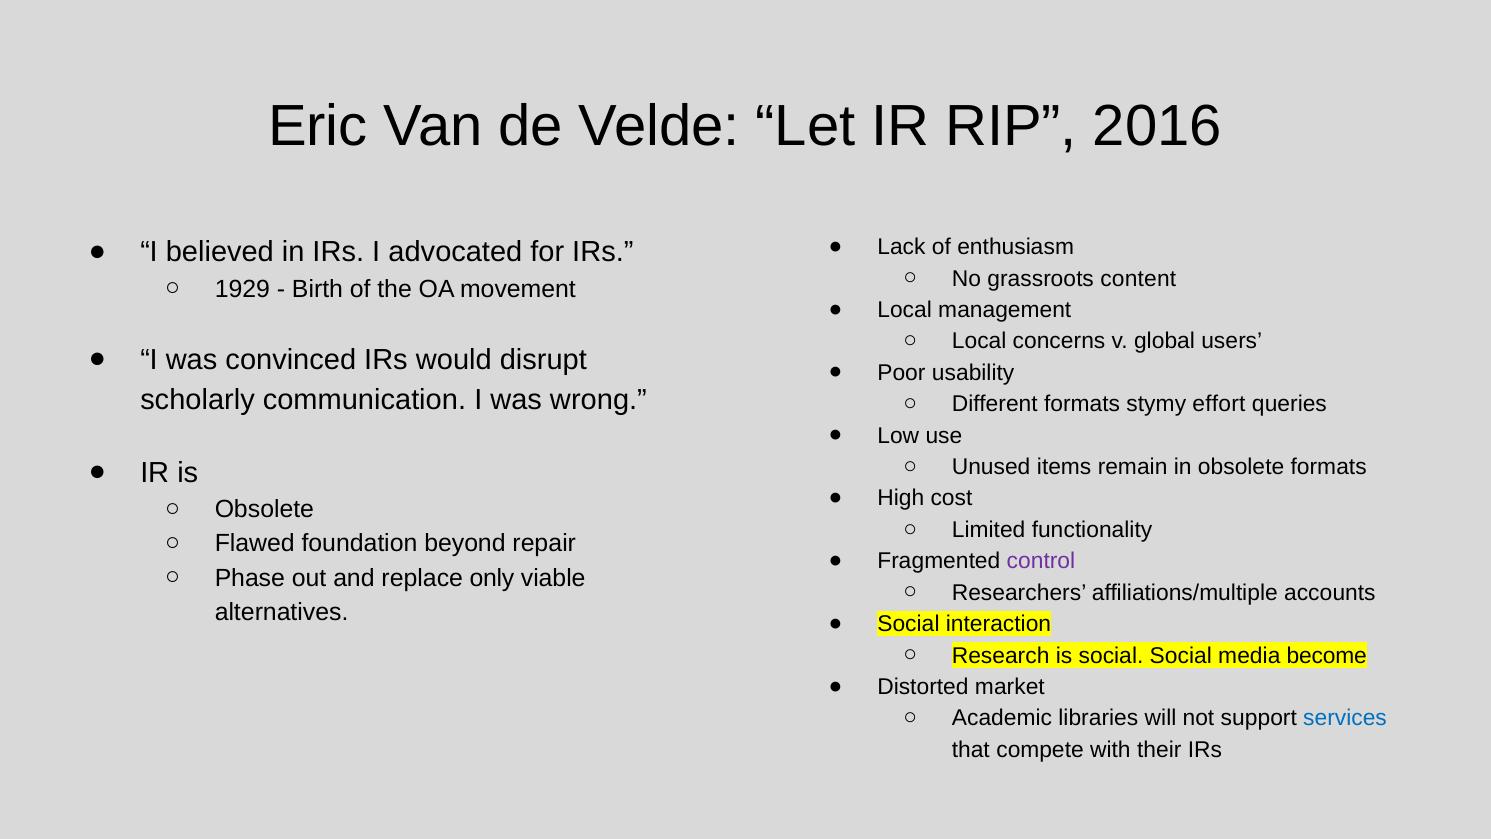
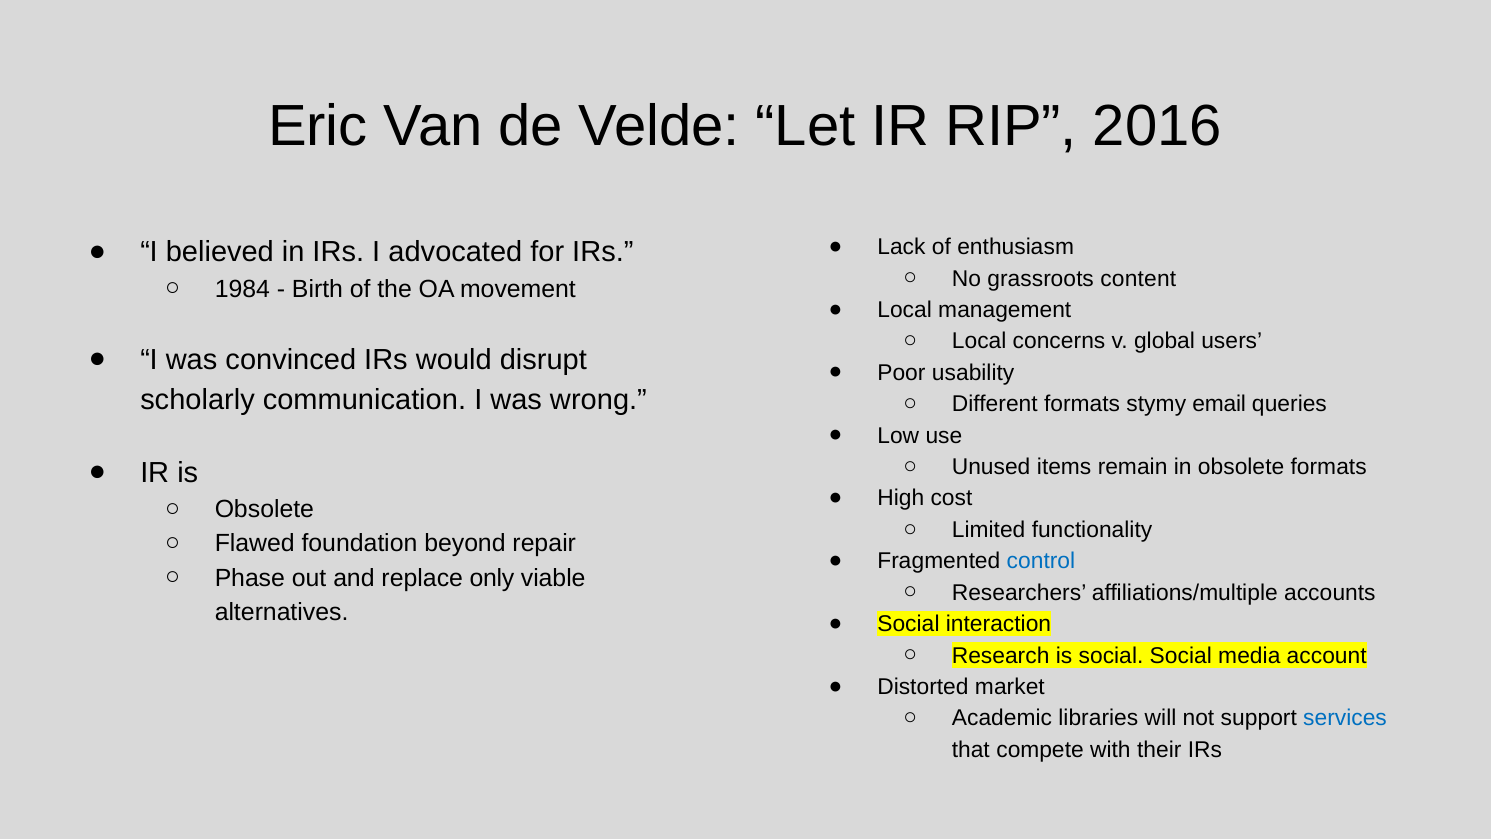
1929: 1929 -> 1984 (242, 289)
effort: effort -> email (1219, 404)
control colour: purple -> blue (1041, 561)
become: become -> account (1327, 655)
